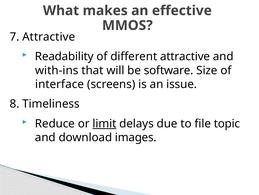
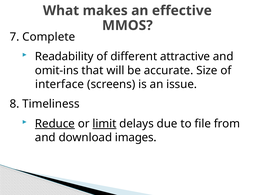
7 Attractive: Attractive -> Complete (49, 37)
with-ins: with-ins -> omit-ins (57, 70)
software: software -> accurate (169, 70)
Reduce underline: none -> present (55, 123)
topic: topic -> from (227, 123)
